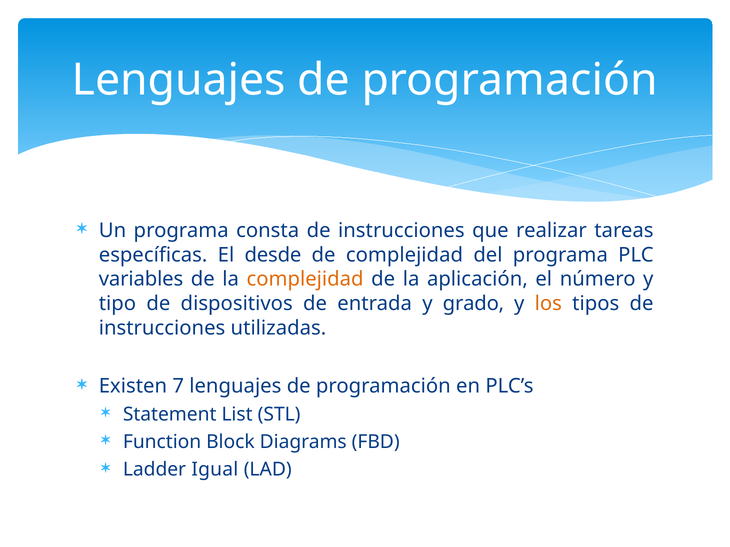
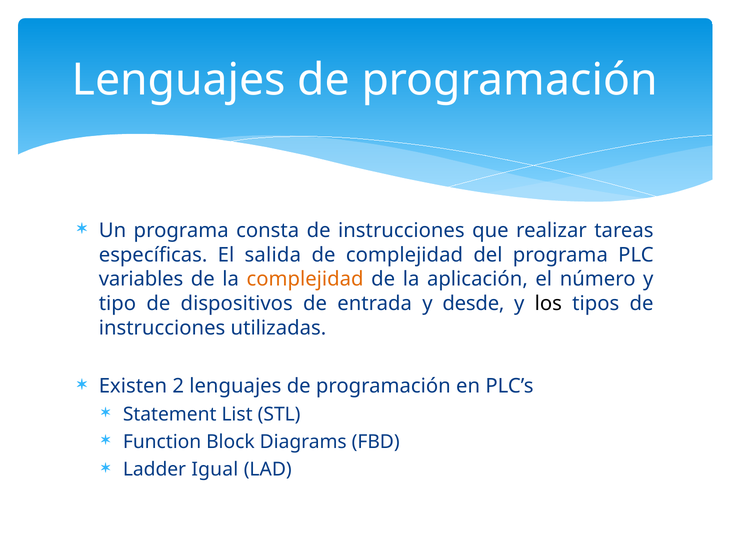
desde: desde -> salida (273, 255)
grado: grado -> desde (473, 304)
los colour: orange -> black (548, 304)
7: 7 -> 2 (178, 387)
